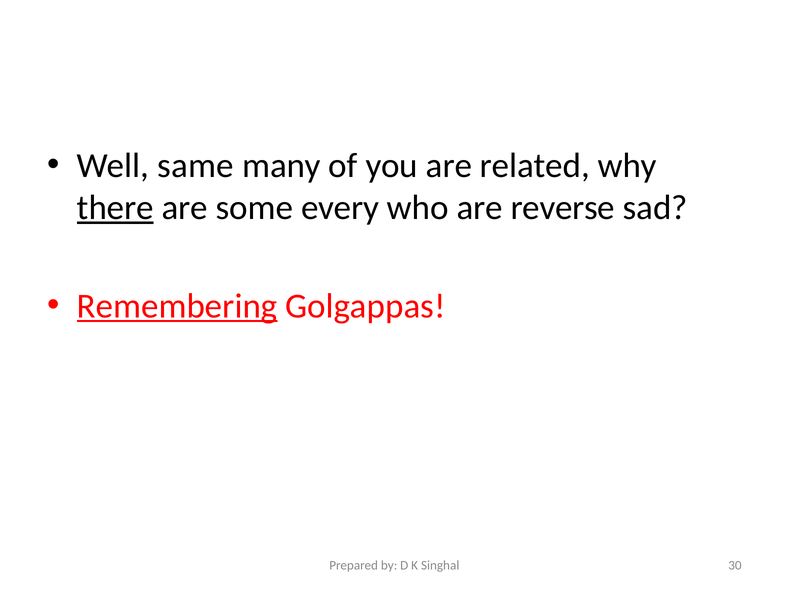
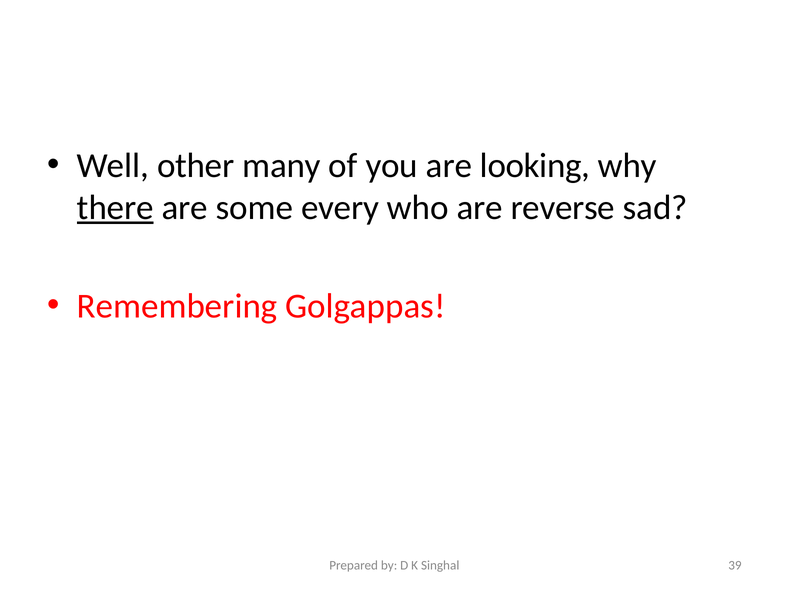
same: same -> other (196, 166)
related: related -> looking (535, 166)
Remembering underline: present -> none (177, 306)
30: 30 -> 39 (735, 565)
